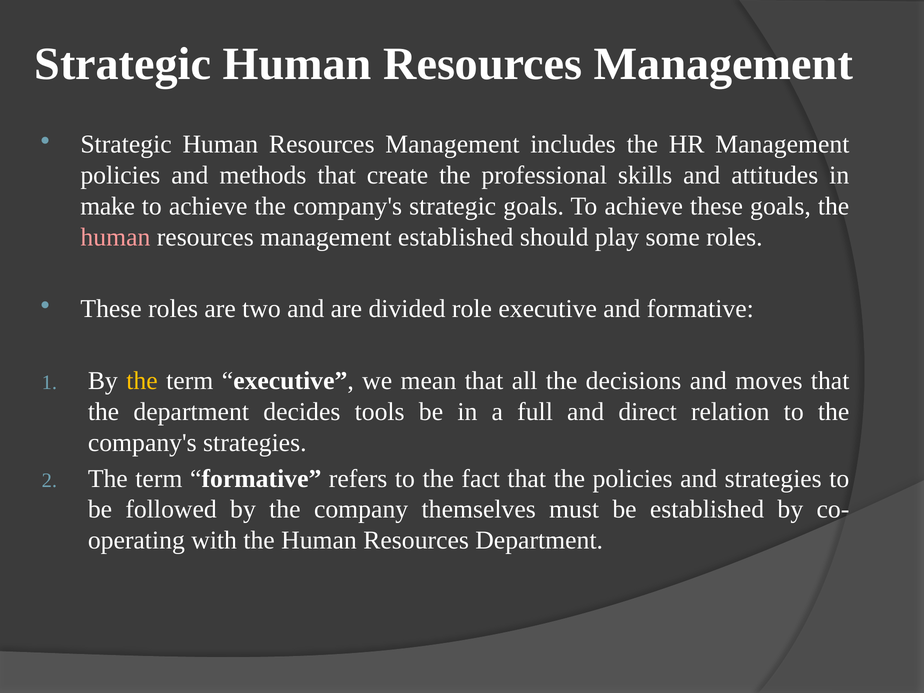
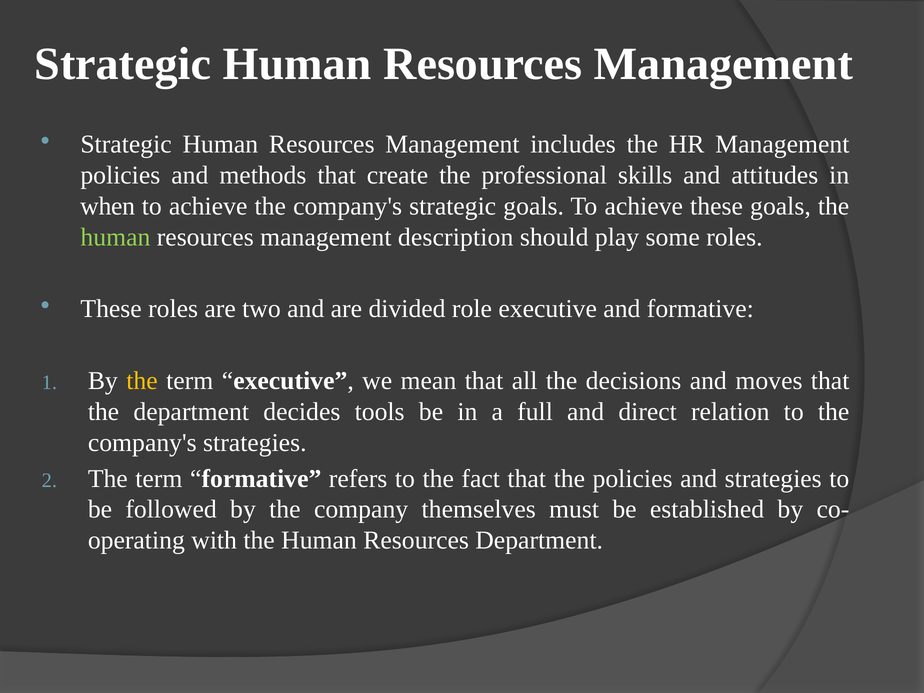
make: make -> when (108, 206)
human colour: pink -> light green (115, 237)
management established: established -> description (456, 237)
